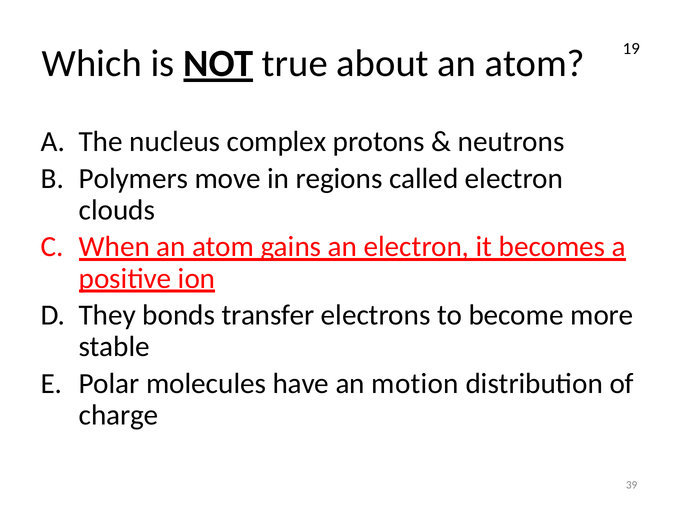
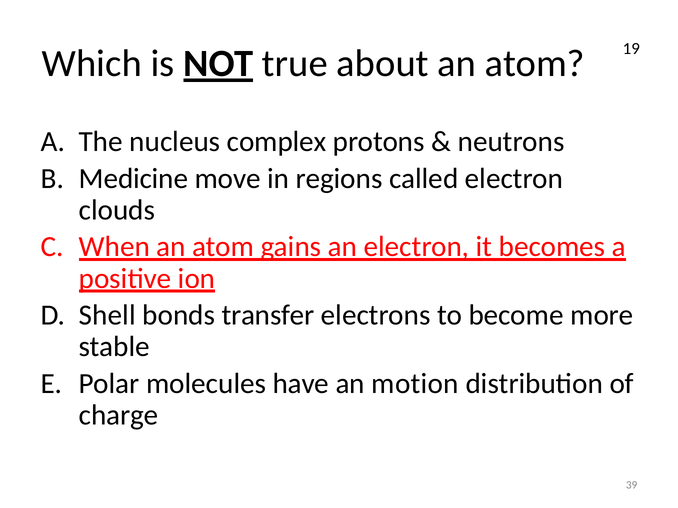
Polymers: Polymers -> Medicine (134, 179)
They: They -> Shell (107, 316)
